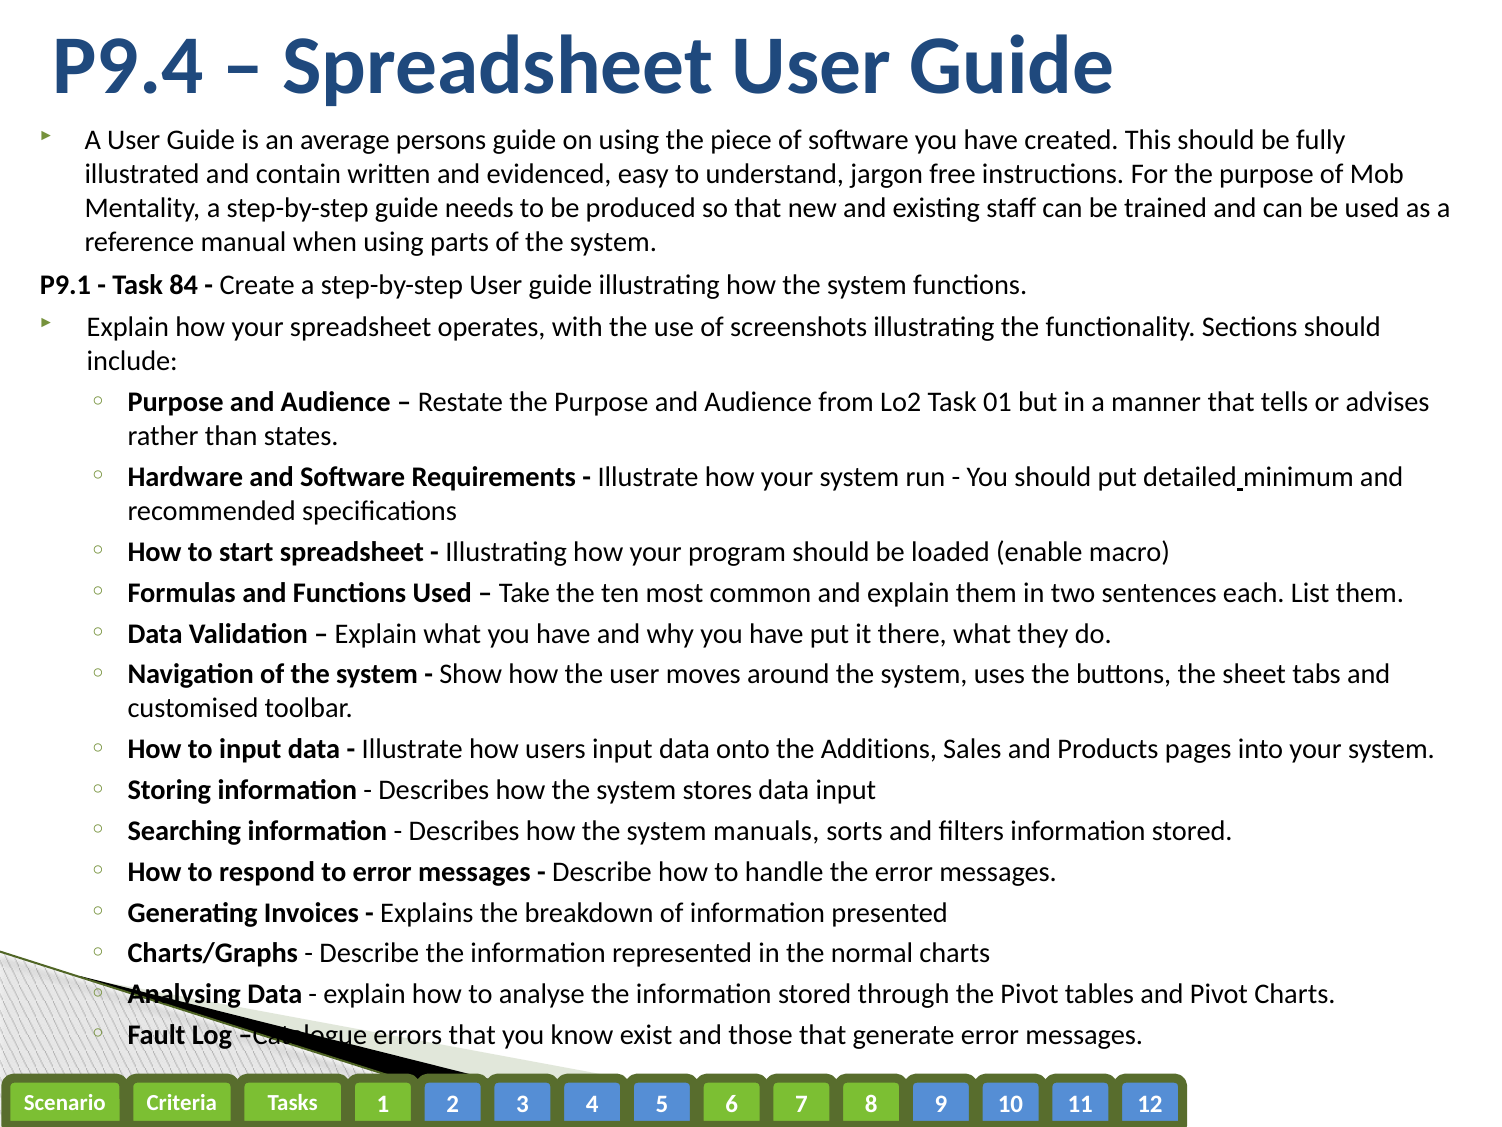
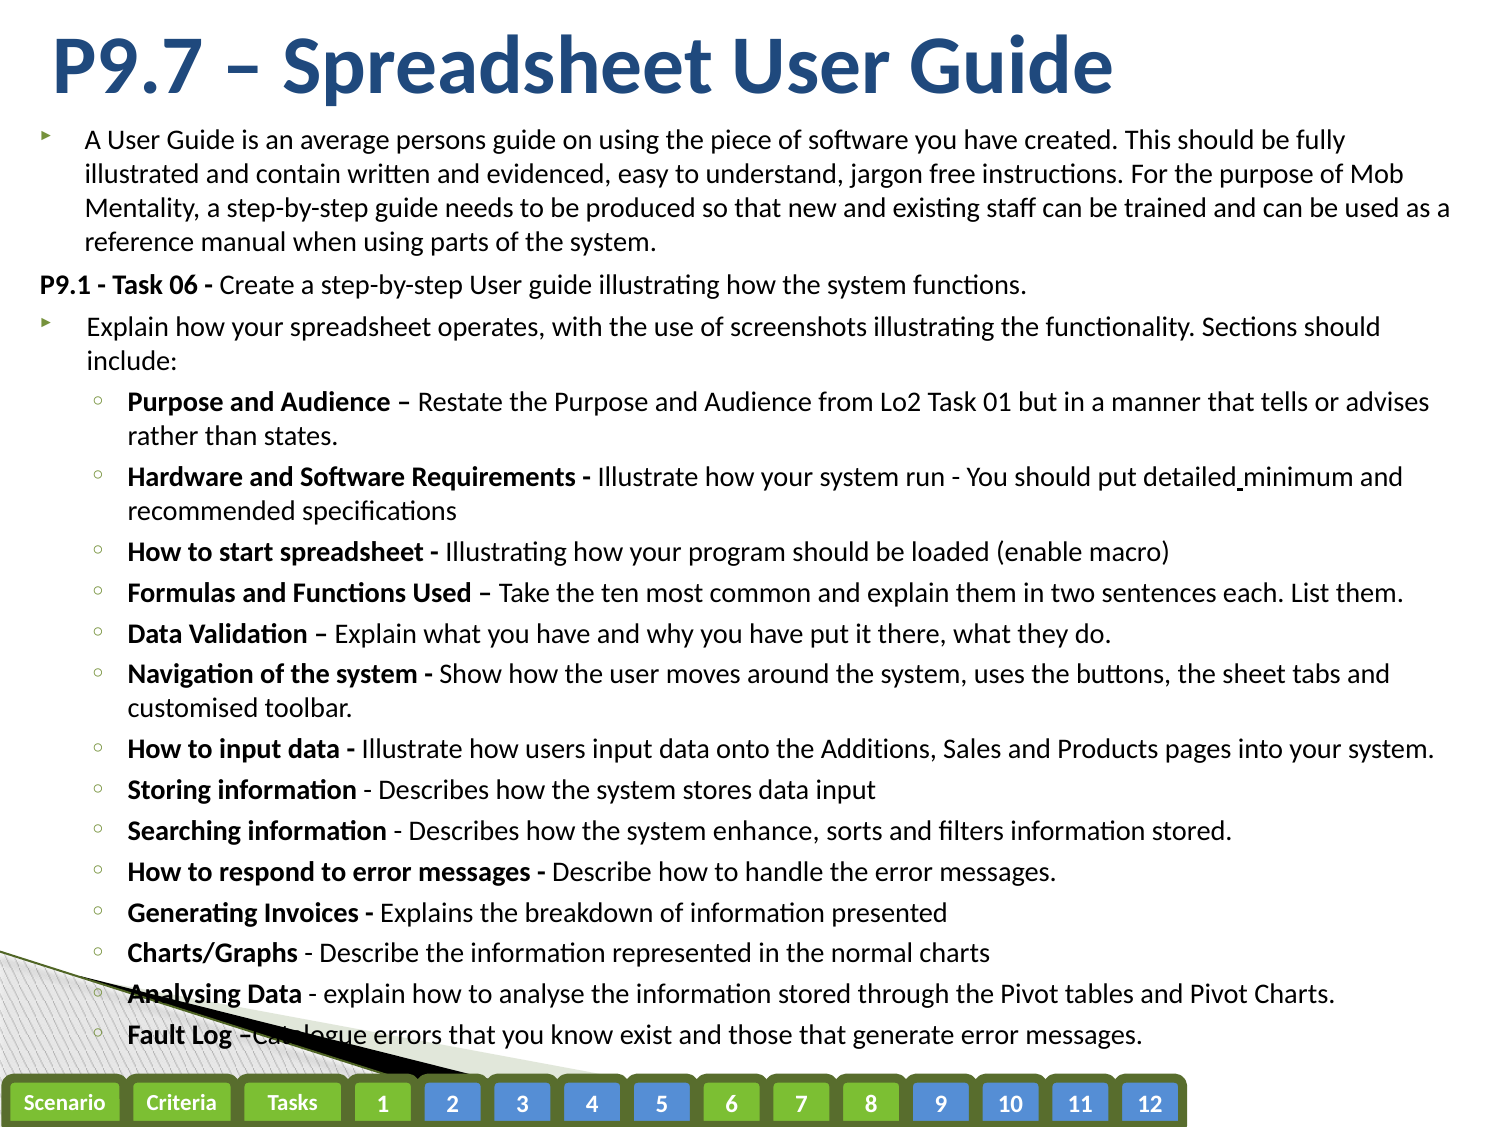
P9.4: P9.4 -> P9.7 (128, 66)
84: 84 -> 06 (184, 285)
manuals: manuals -> enhance (766, 831)
